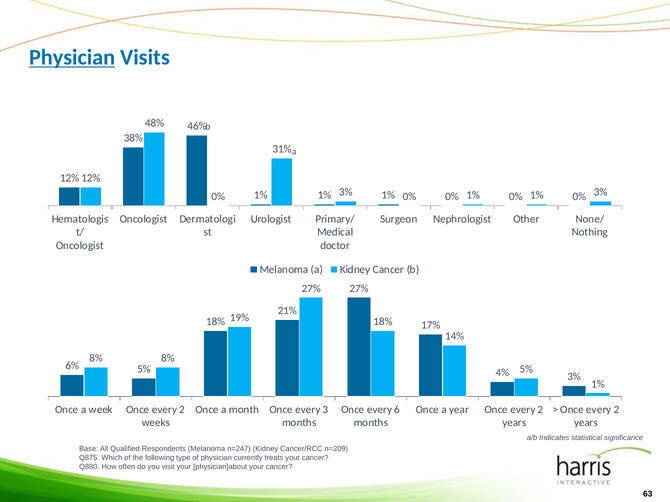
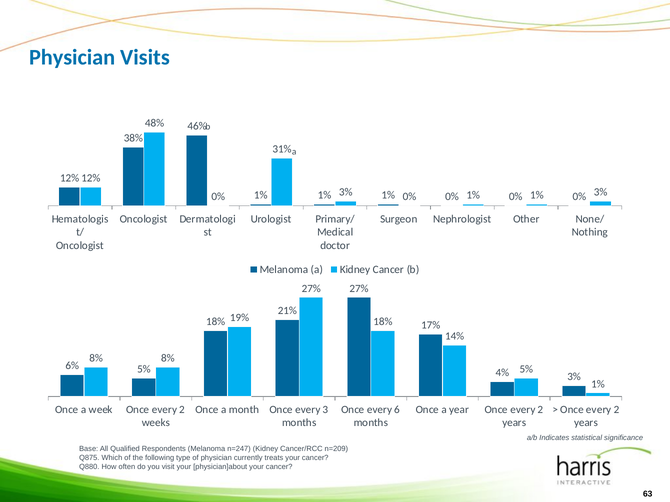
Physician underline: present -> none (72, 57)
